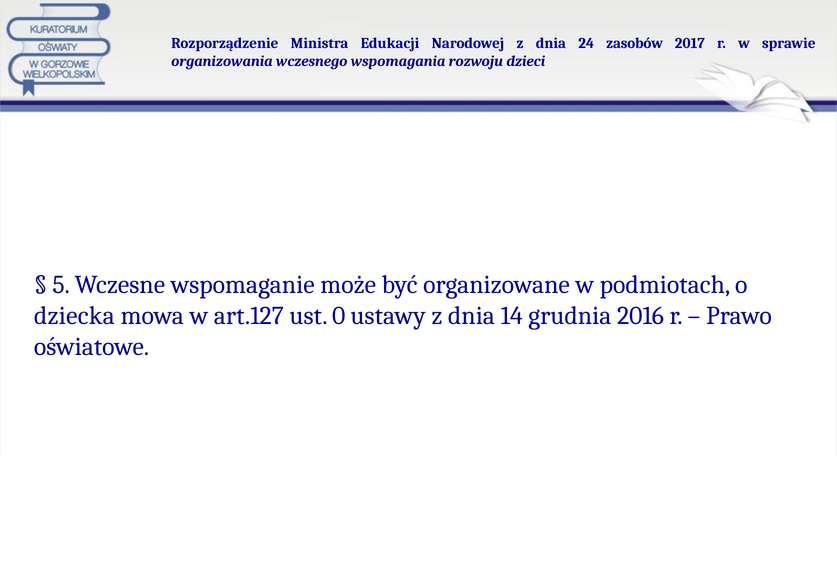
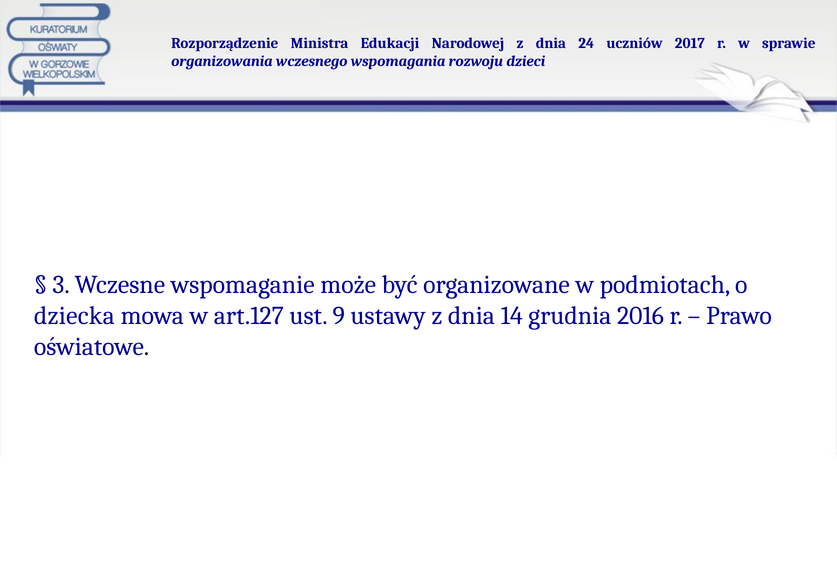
zasobów: zasobów -> uczniów (635, 43)
5: 5 -> 3 (61, 285)
0: 0 -> 9 (339, 316)
